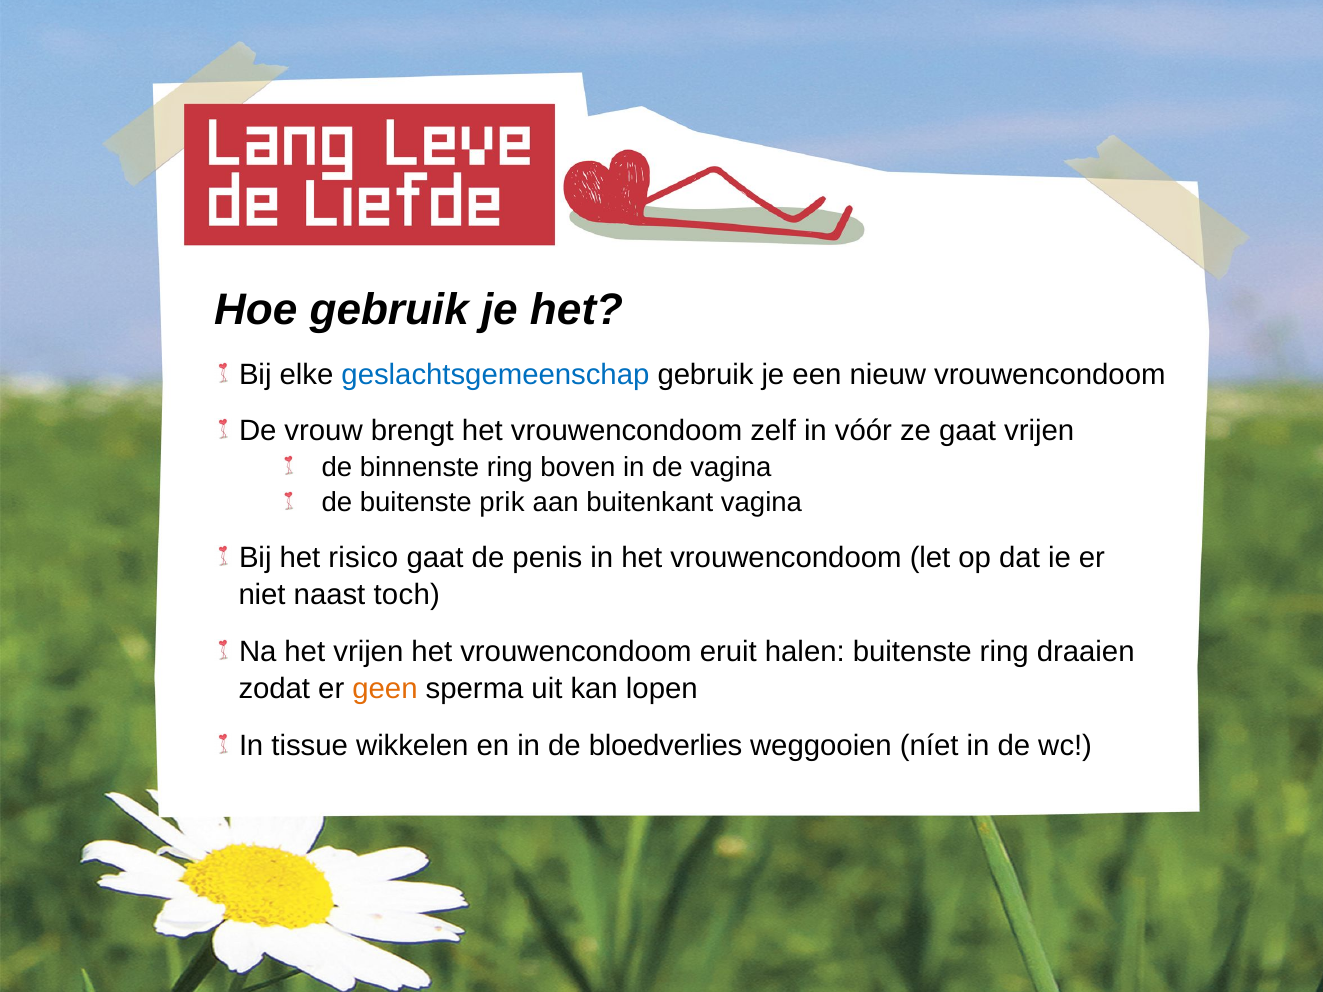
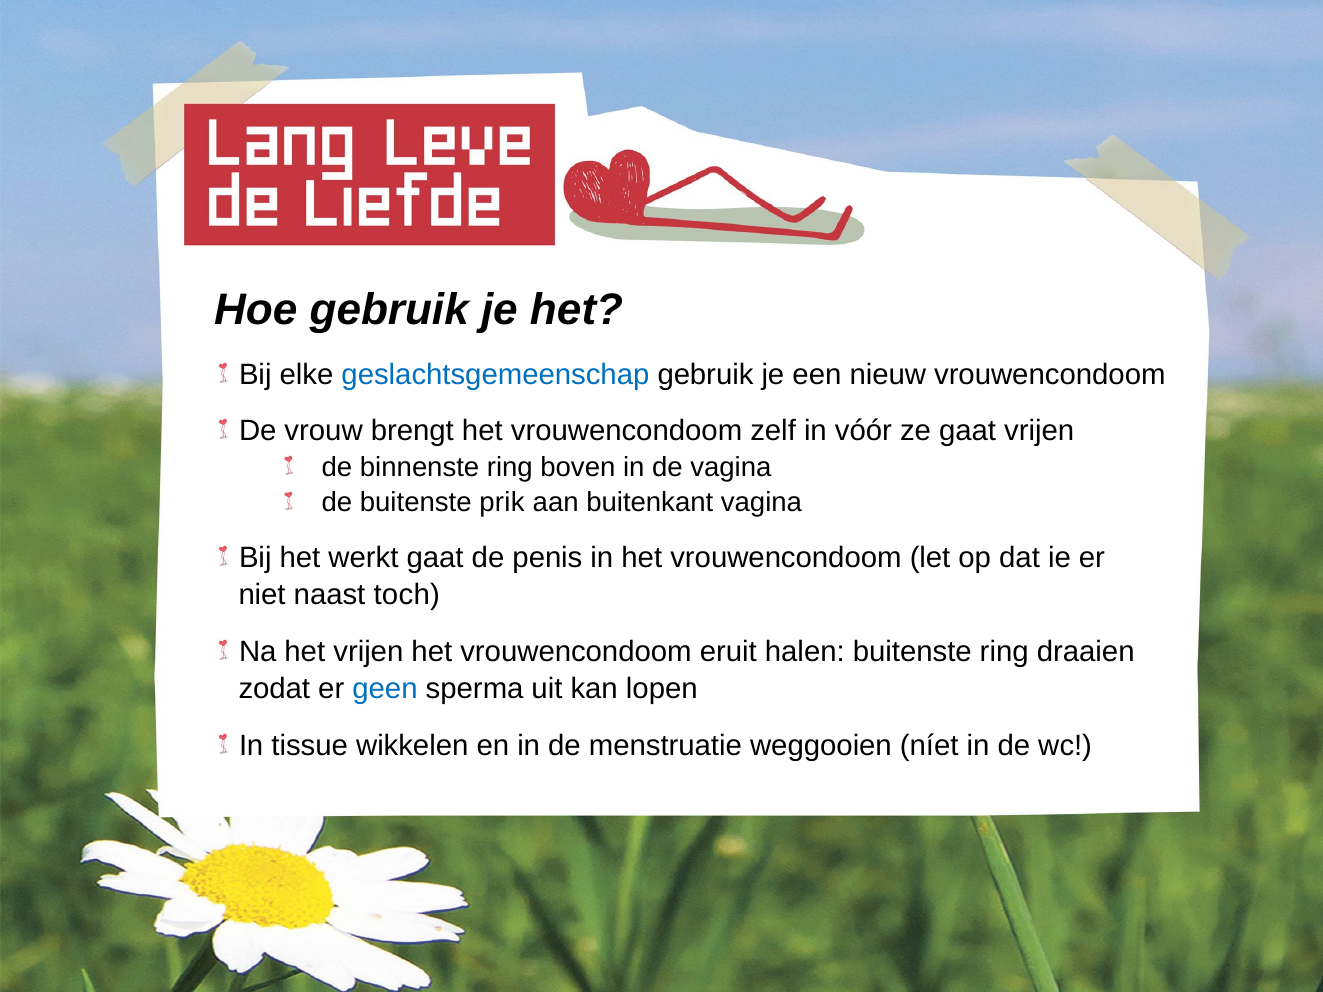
risico: risico -> werkt (363, 558)
geen colour: orange -> blue (385, 689)
bloedverlies: bloedverlies -> menstruatie (665, 746)
